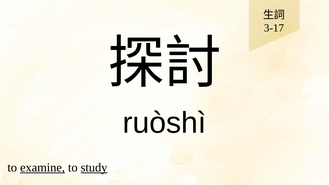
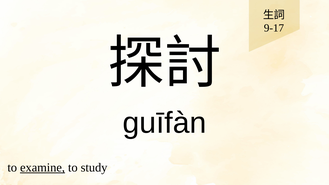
3-17: 3-17 -> 9-17 (274, 28)
ruòshì: ruòshì -> guīfàn (164, 123)
study underline: present -> none (94, 168)
